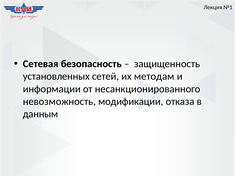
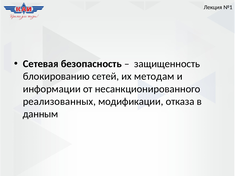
установленных: установленных -> блокированию (56, 76)
невозможность: невозможность -> реализованных (59, 102)
